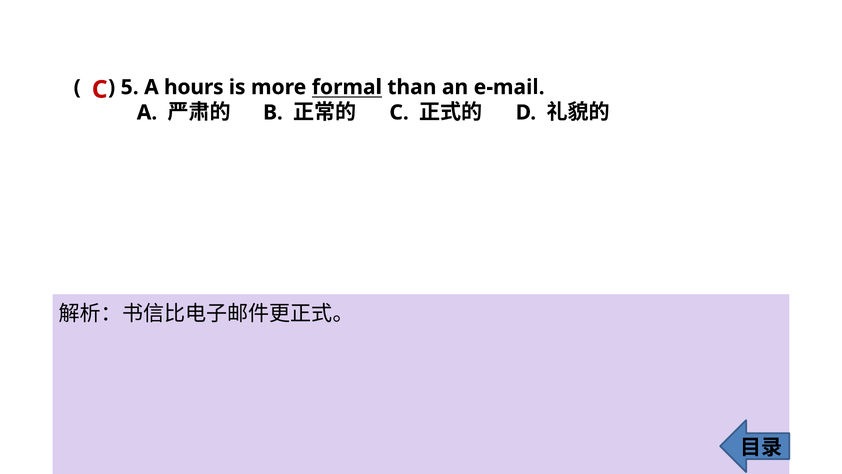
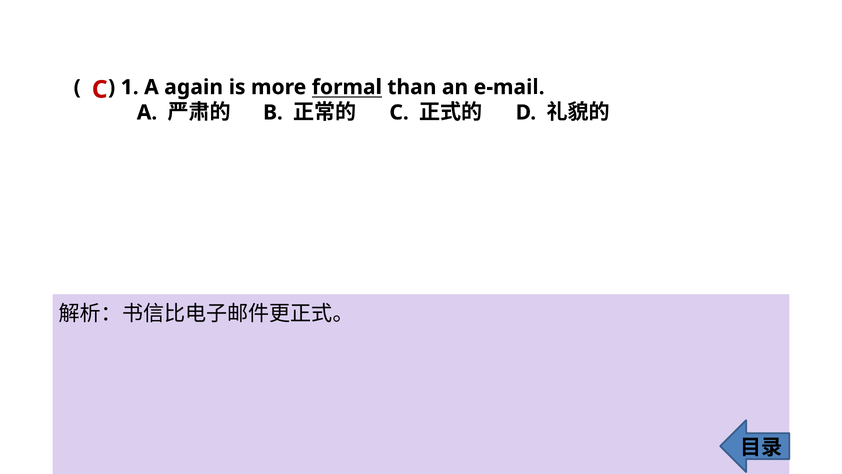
5: 5 -> 1 (130, 87)
hours: hours -> again (194, 87)
